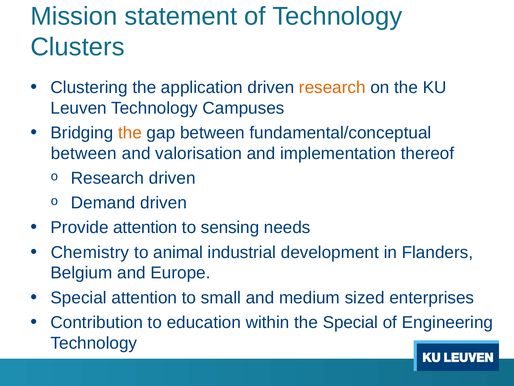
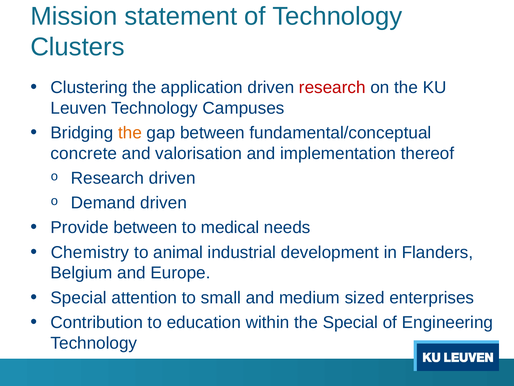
research colour: orange -> red (332, 87)
between: between -> concrete (84, 153)
Provide attention: attention -> between (145, 227)
sensing: sensing -> medical (230, 227)
